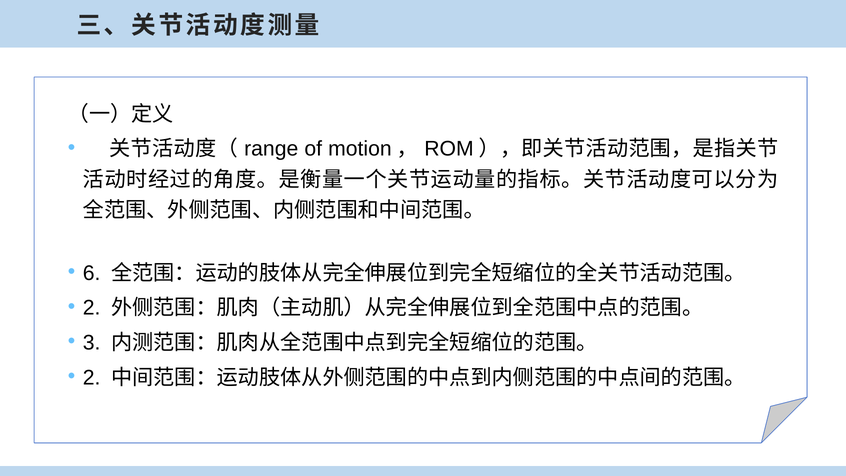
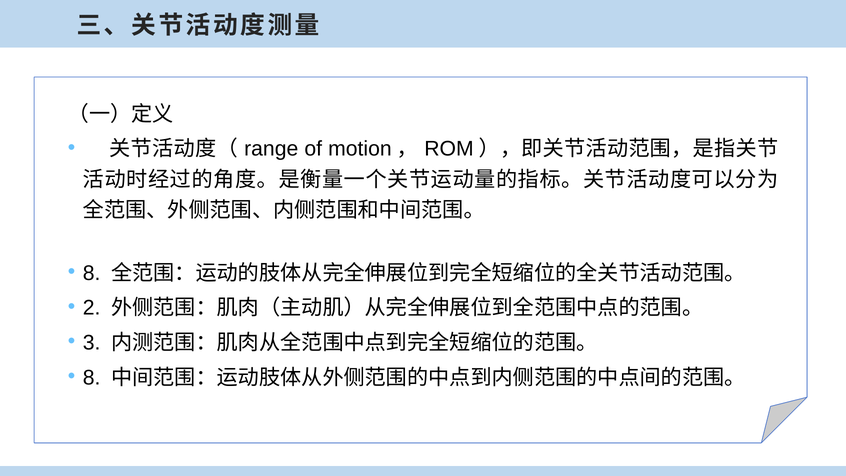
6: 6 -> 8 (92, 273)
2: 2 -> 8 (92, 378)
